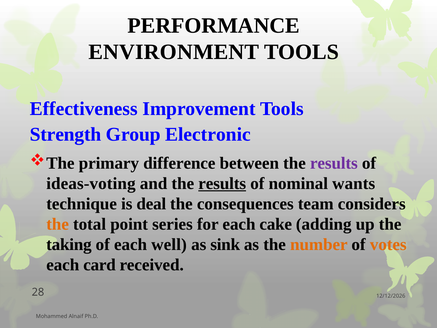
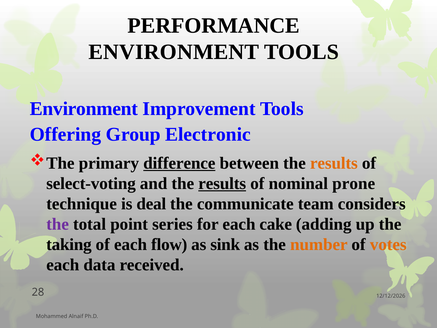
Effectiveness: Effectiveness -> Environment (84, 109)
Strength: Strength -> Offering (65, 134)
difference underline: none -> present (179, 163)
results colour: purple -> orange (334, 163)
ideas-voting: ideas-voting -> select-voting (91, 183)
wants: wants -> prone (354, 183)
consequences: consequences -> communicate (245, 204)
the colour: orange -> purple (58, 224)
well: well -> flow (169, 244)
card: card -> data (99, 265)
